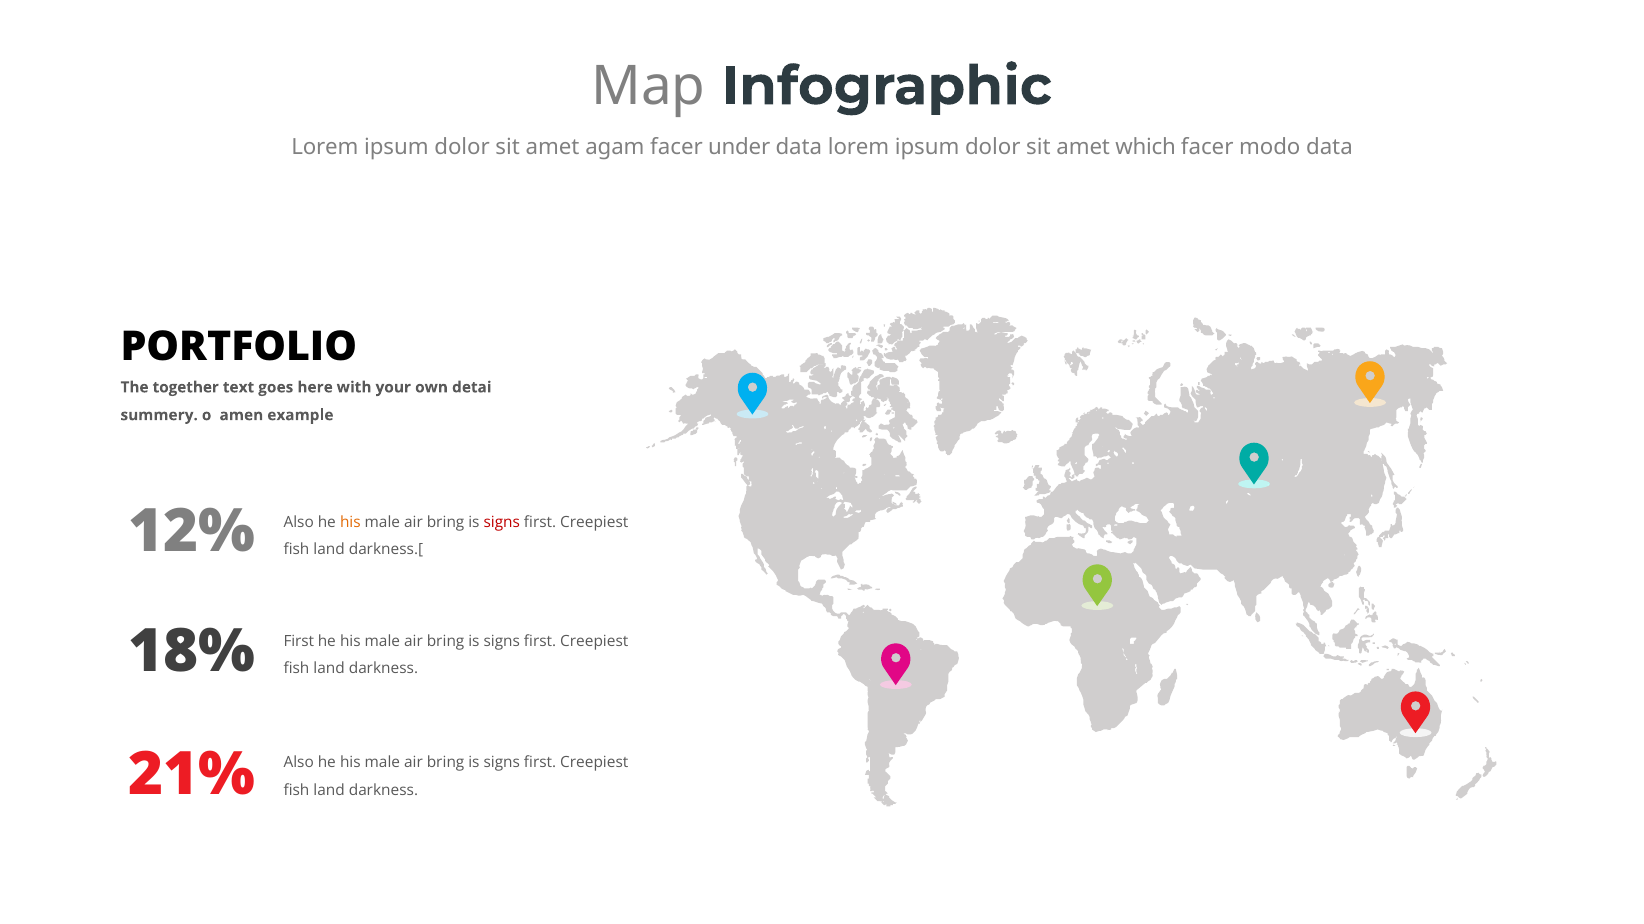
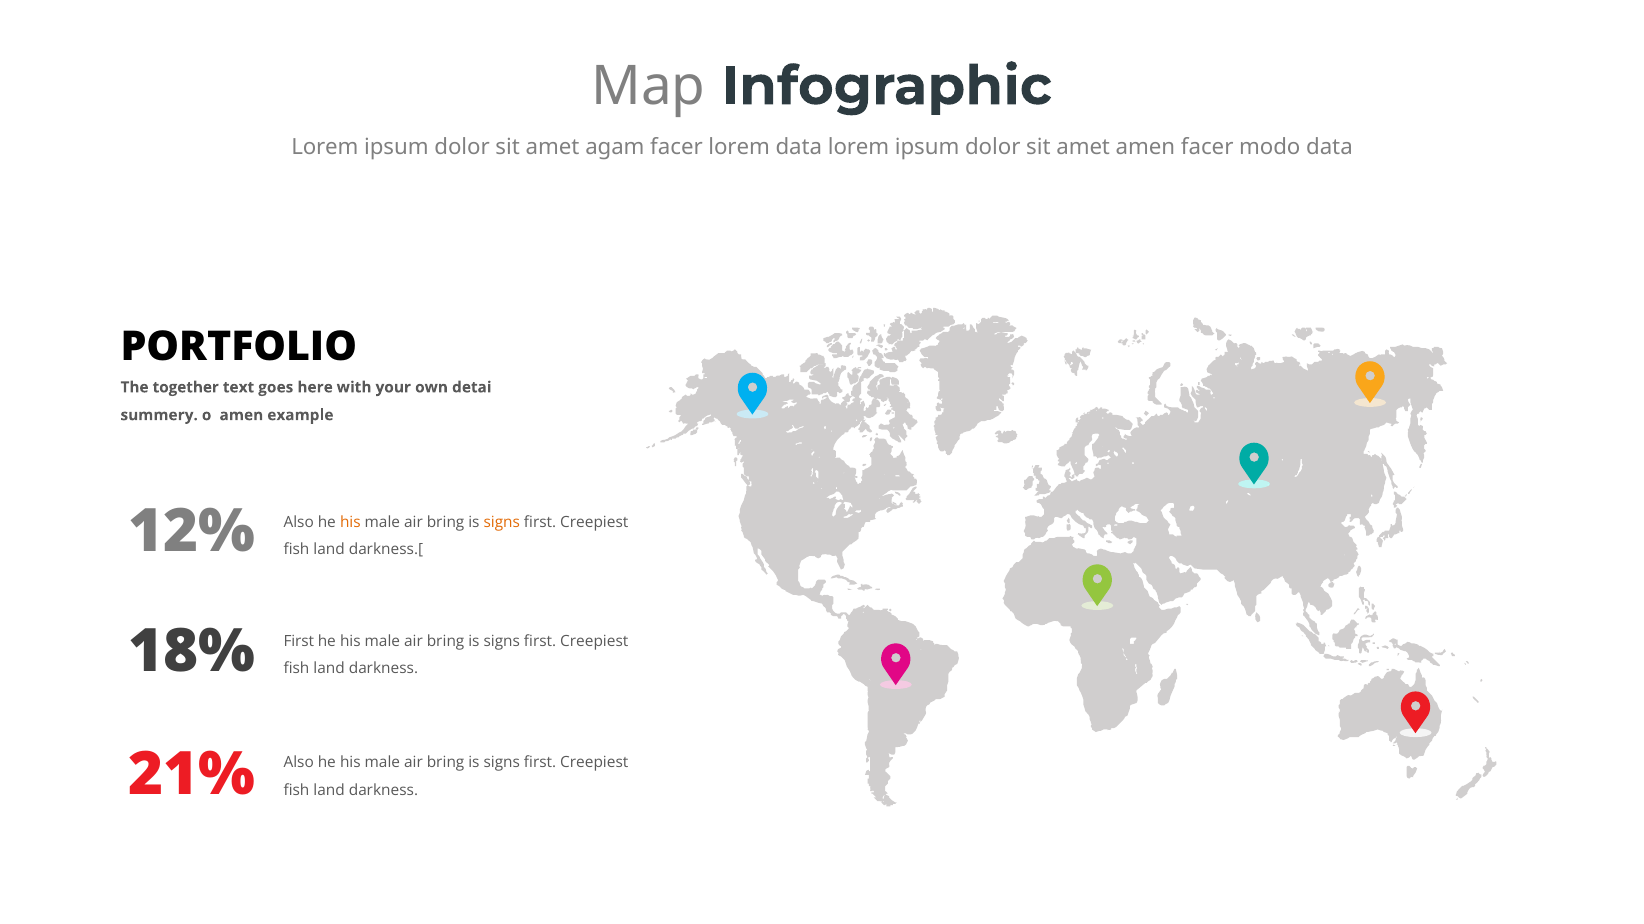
facer under: under -> lorem (739, 148)
amet which: which -> amen (1145, 148)
signs colour: red -> orange (502, 522)
